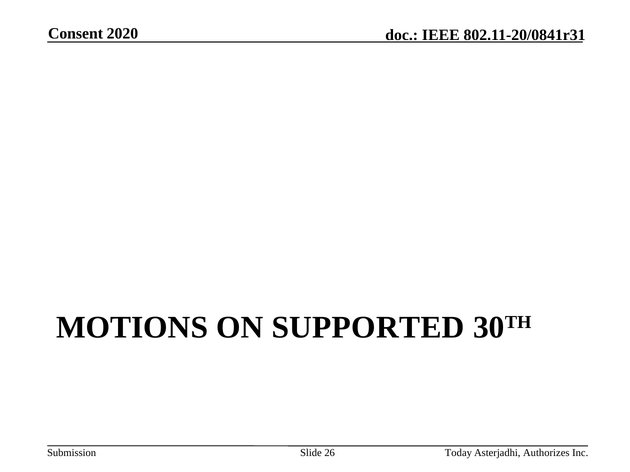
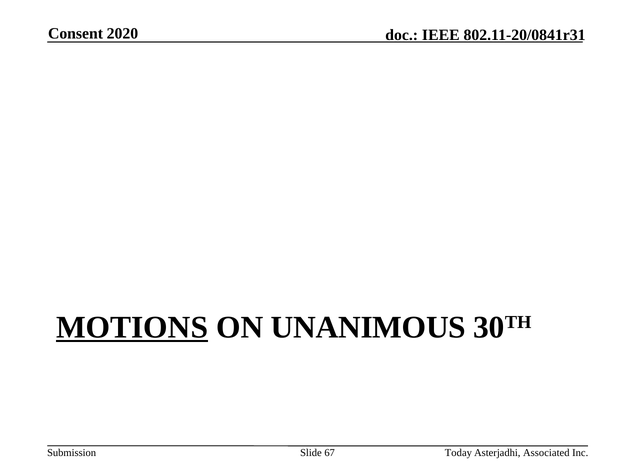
MOTIONS underline: none -> present (132, 328)
SUPPORTED: SUPPORTED -> UNANIMOUS (368, 328)
26: 26 -> 67 (330, 453)
Authorizes: Authorizes -> Associated (546, 453)
